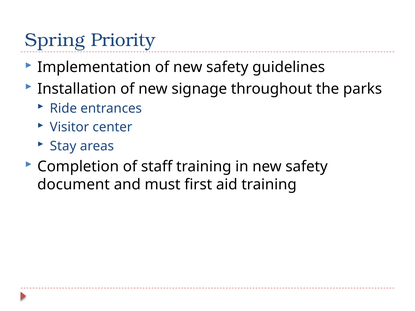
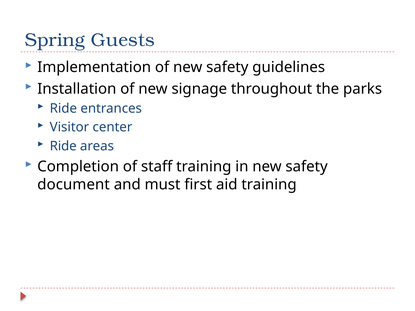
Priority: Priority -> Guests (123, 40)
Stay: Stay -> Ride (63, 146)
